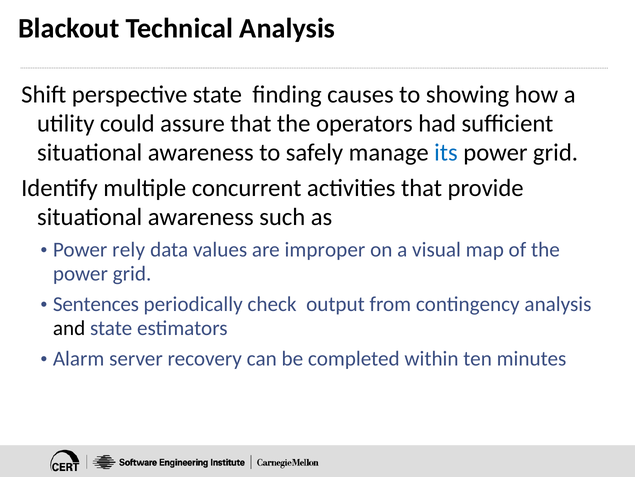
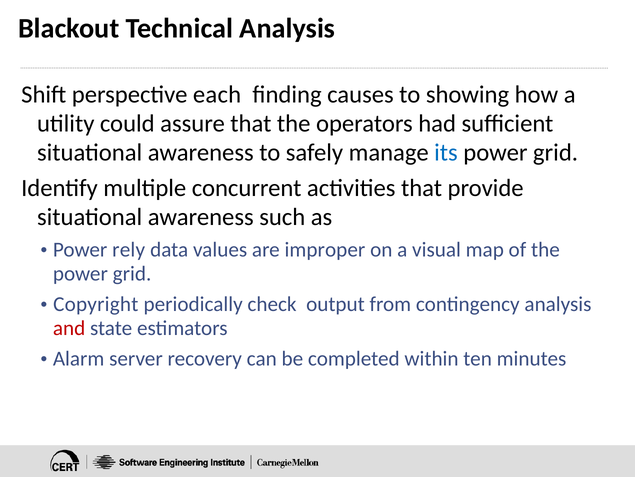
perspective state: state -> each (217, 94)
Sentences: Sentences -> Copyright (96, 304)
and colour: black -> red (69, 328)
